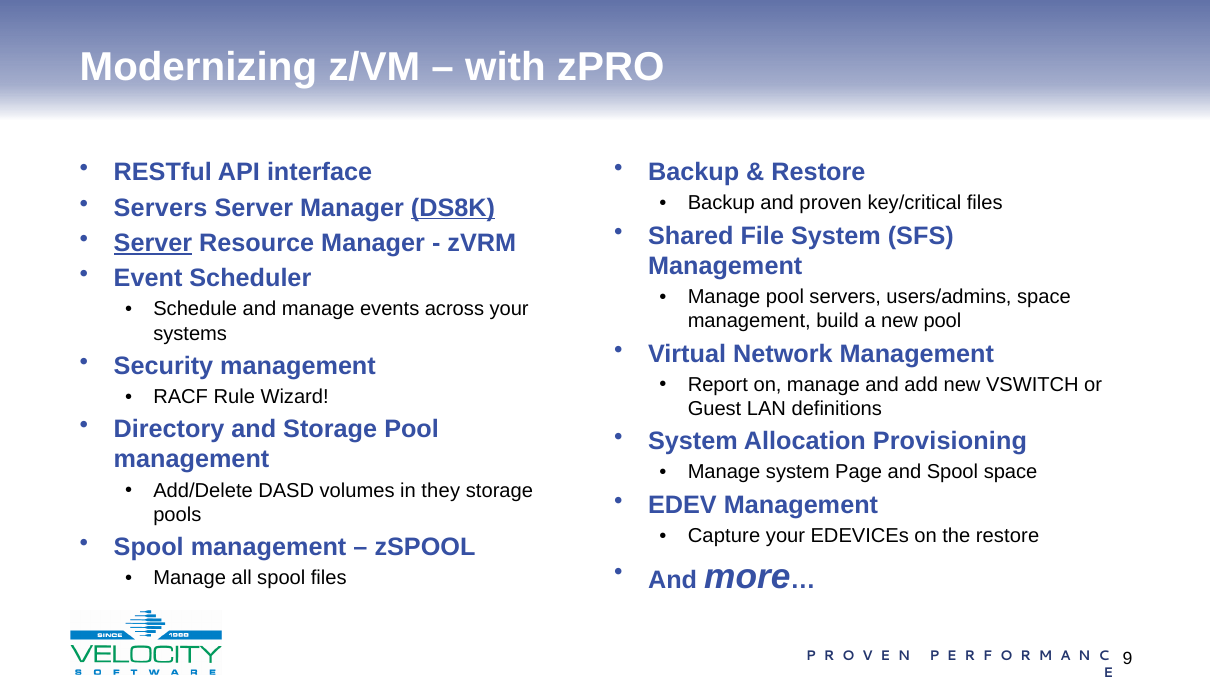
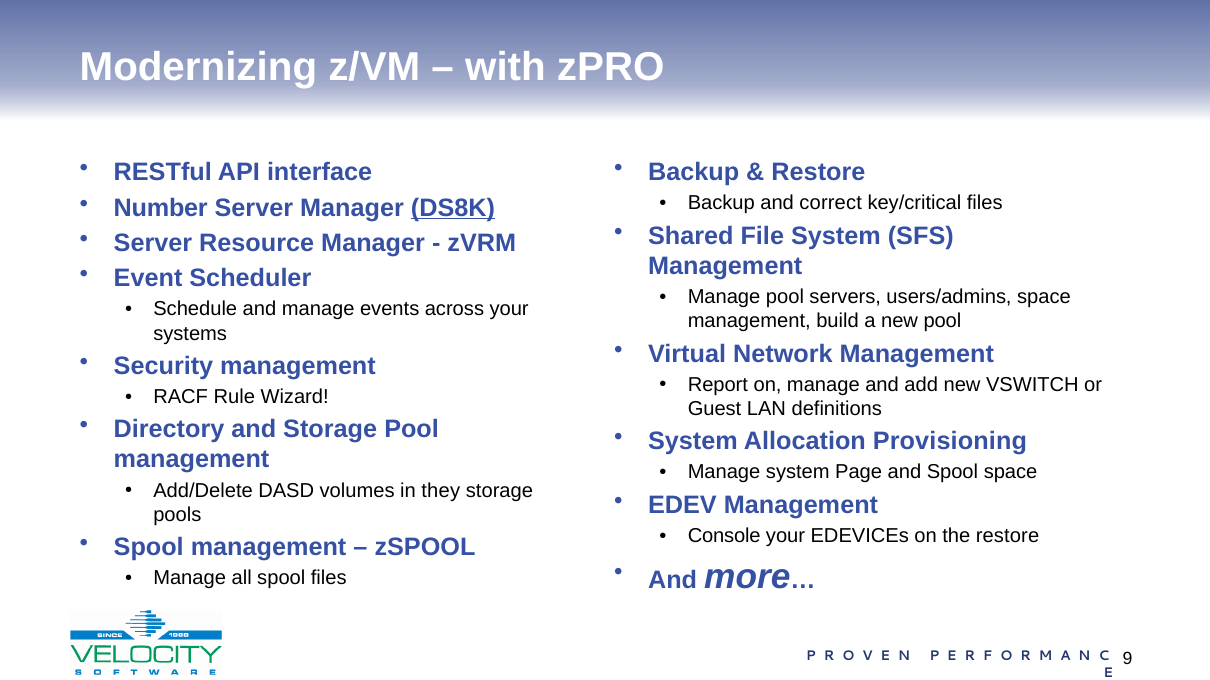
Servers: Servers -> Number (161, 208)
proven: proven -> correct (831, 204)
Server underline: present -> none (153, 243)
Capture: Capture -> Console (724, 536)
